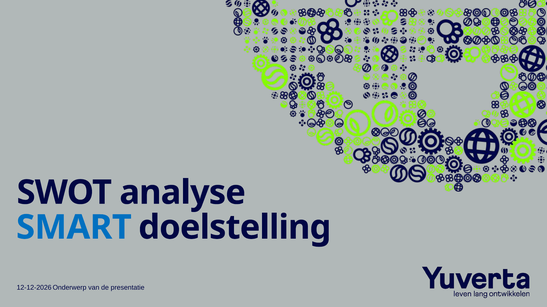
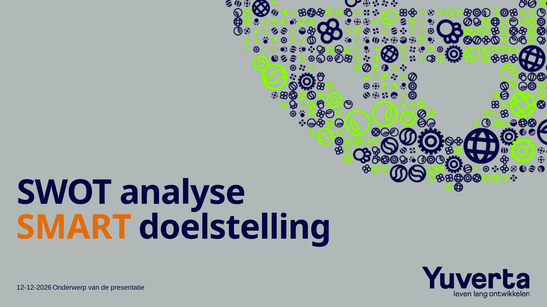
SMART colour: blue -> orange (74, 228)
